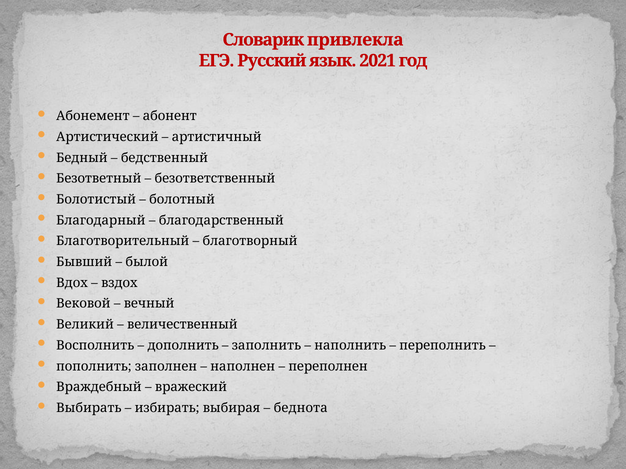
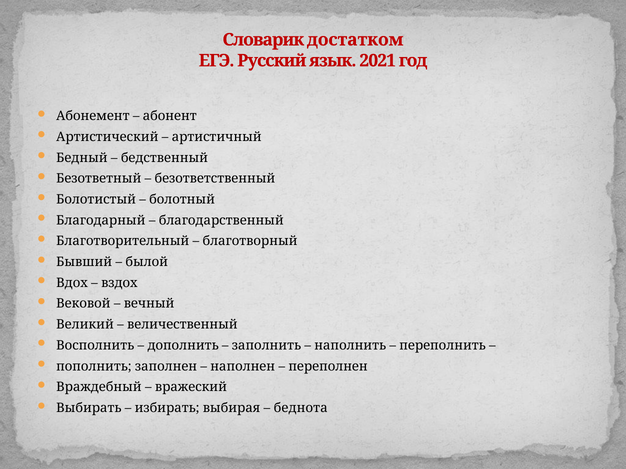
привлекла: привлекла -> достатком (355, 40)
